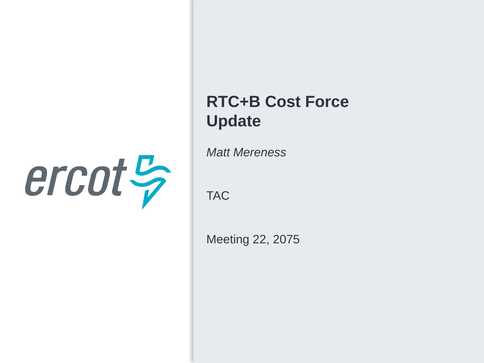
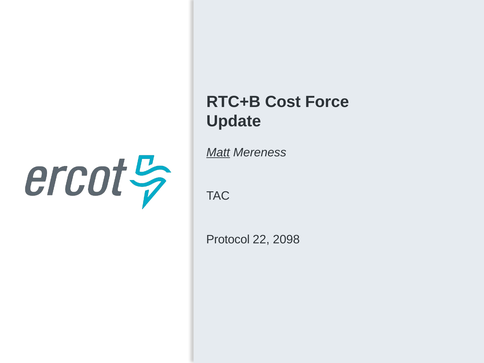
Matt underline: none -> present (218, 152)
Meeting: Meeting -> Protocol (228, 239)
2075: 2075 -> 2098 (286, 239)
